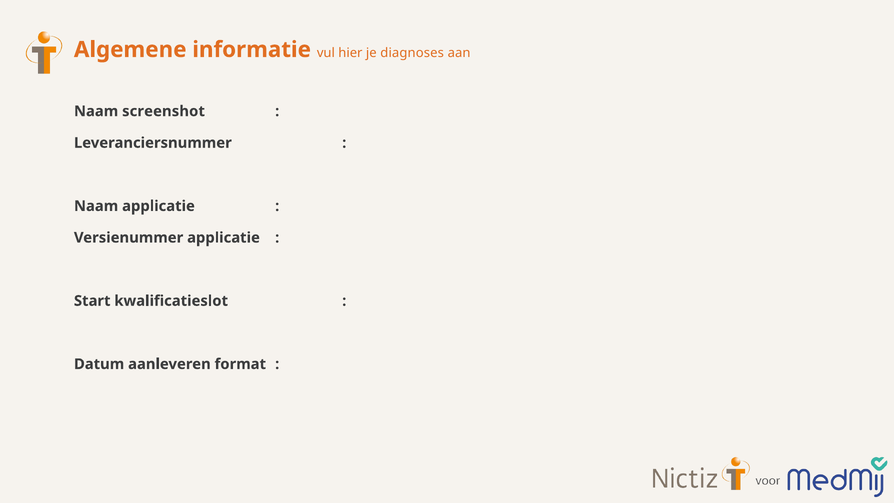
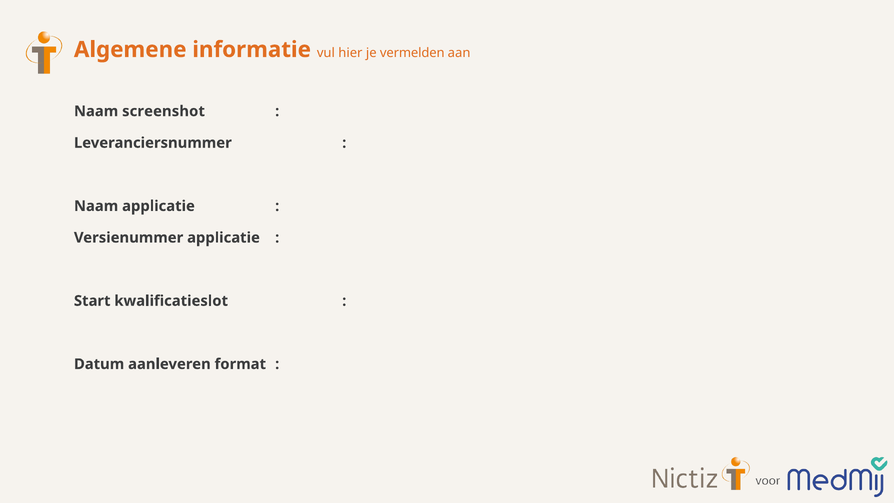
diagnoses: diagnoses -> vermelden (412, 53)
